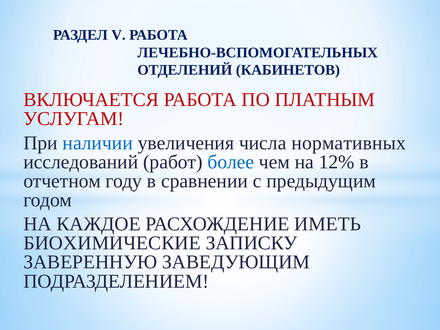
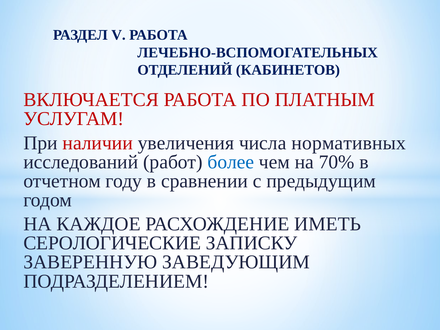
наличии colour: blue -> red (98, 143)
12%: 12% -> 70% (337, 162)
БИОХИМИЧЕСКИЕ: БИОХИМИЧЕСКИЕ -> СЕРОЛОГИЧЕСКИЕ (112, 243)
